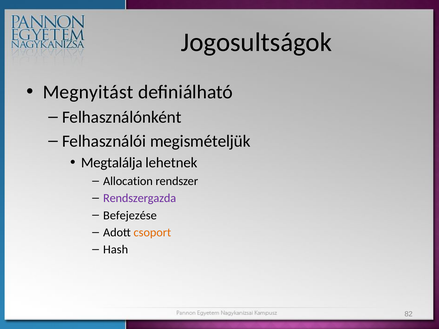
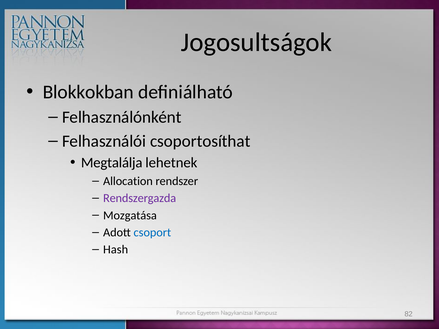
Megnyitást: Megnyitást -> Blokkokban (88, 92)
megismételjük: megismételjük -> csoportosíthat (200, 141)
Befejezése: Befejezése -> Mozgatása (130, 215)
csoport colour: orange -> blue (152, 233)
